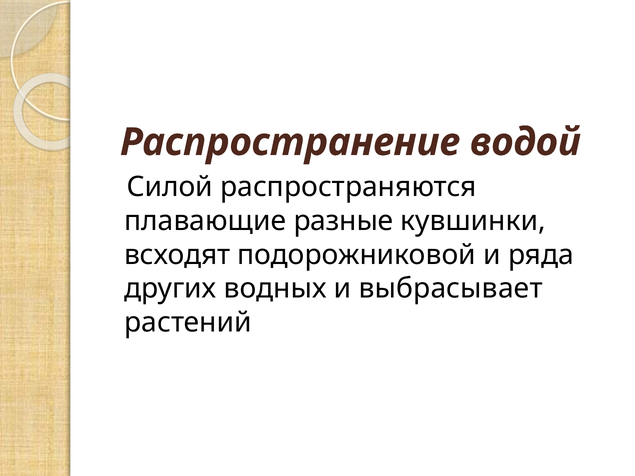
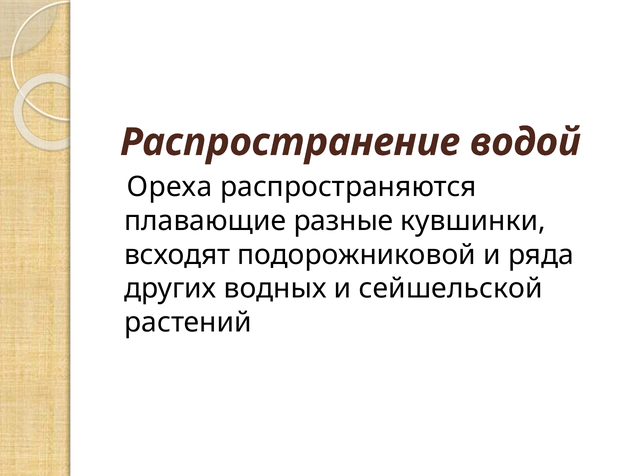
Силой: Силой -> Ореха (170, 187)
выбрасывает: выбрасывает -> сейшельской (451, 289)
